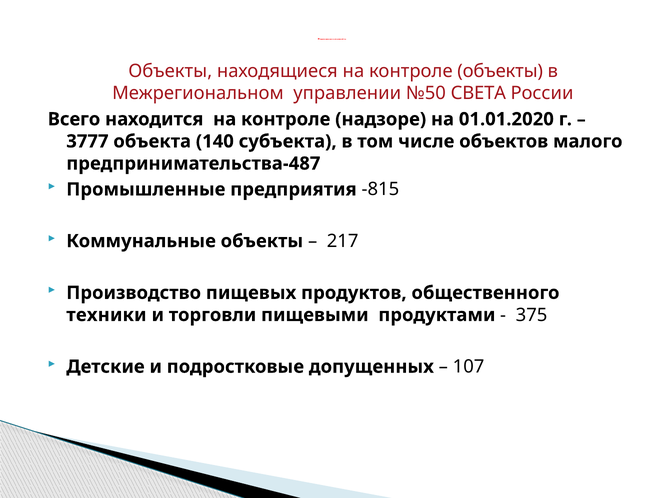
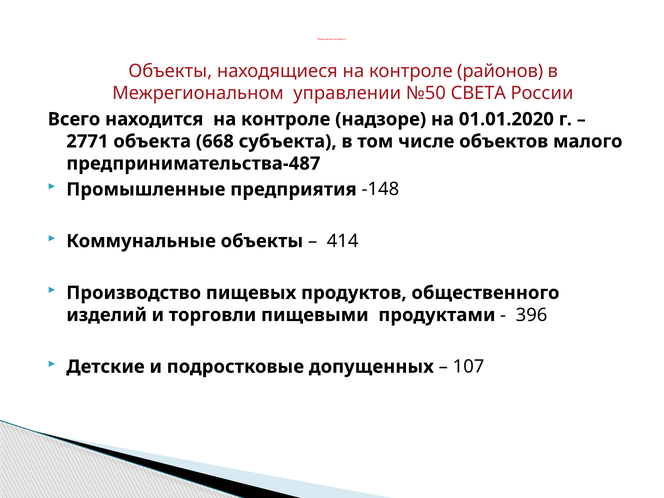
контроле объекты: объекты -> районов (500, 71)
3777: 3777 -> 2771 (87, 141)
140: 140 -> 668 (215, 141)
-815: -815 -> -148 (380, 189)
217: 217 -> 414 (343, 241)
техники: техники -> изделий (107, 315)
375: 375 -> 396 (532, 315)
